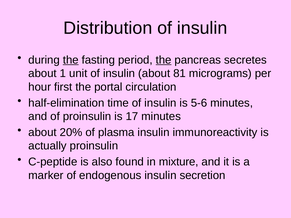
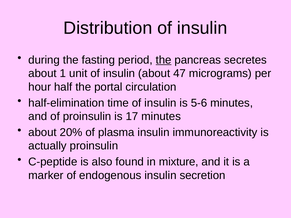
the underline: present -> none (71, 60)
81: 81 -> 47 (180, 74)
first: first -> half (63, 87)
